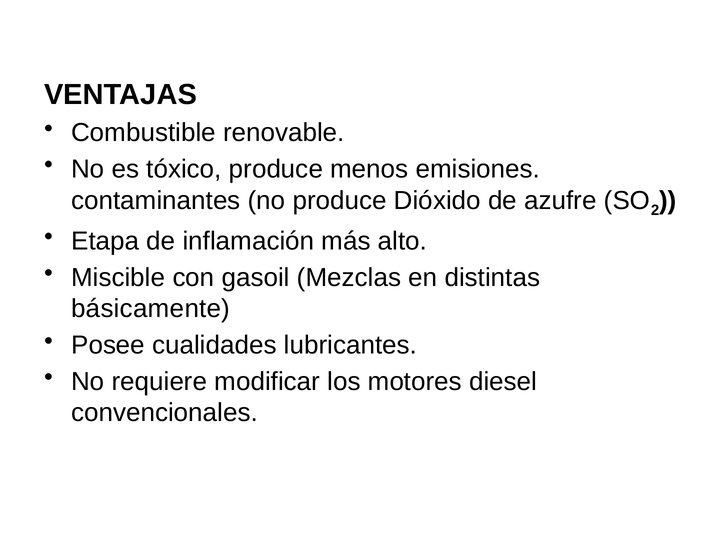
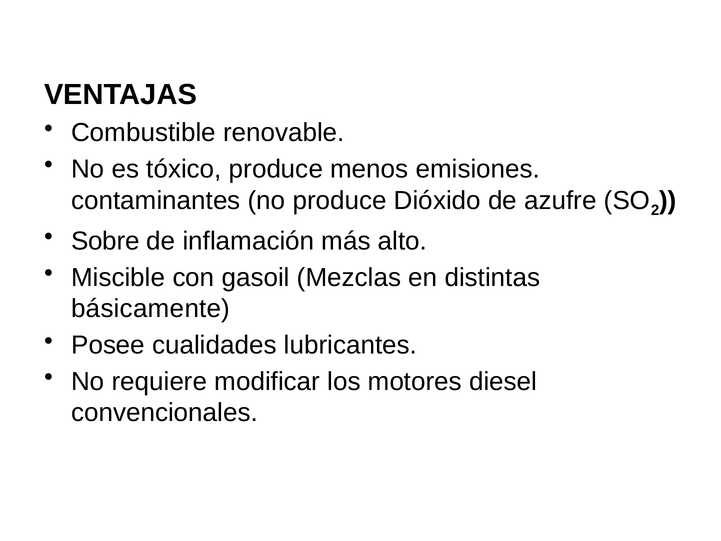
Etapa: Etapa -> Sobre (105, 241)
